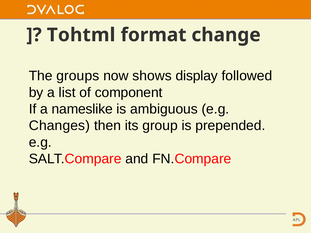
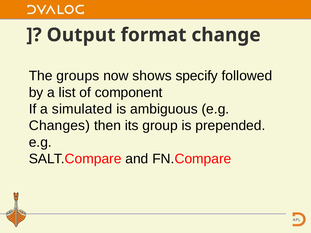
Tohtml: Tohtml -> Output (81, 35)
display: display -> specify (197, 76)
nameslike: nameslike -> simulated (82, 109)
